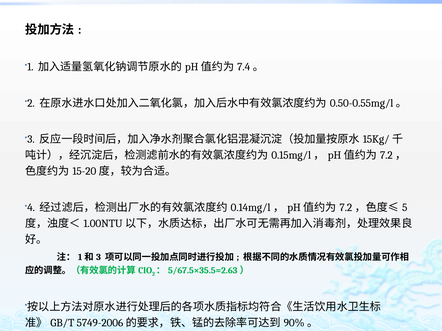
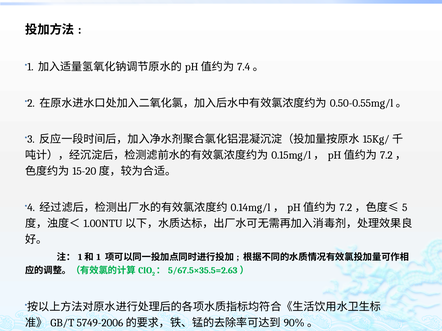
3: 3 -> 1 (99, 258)
